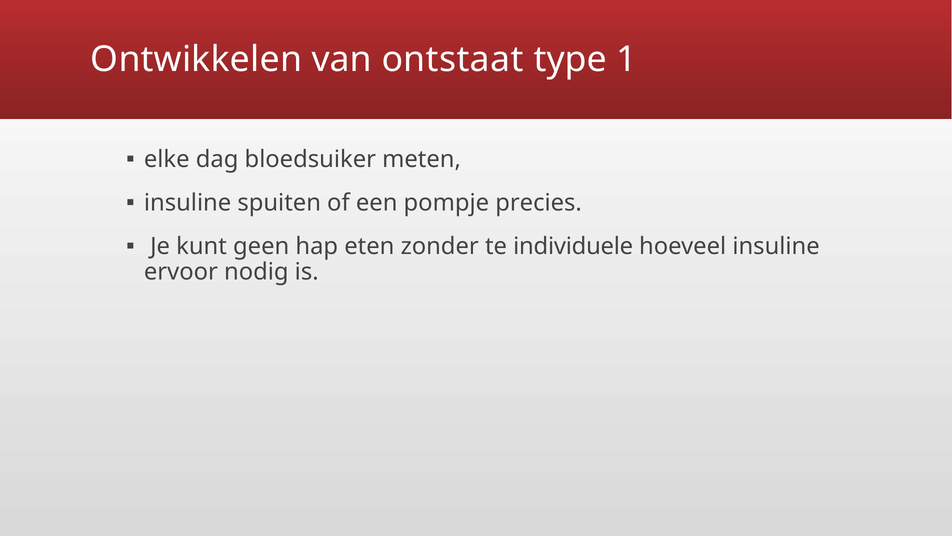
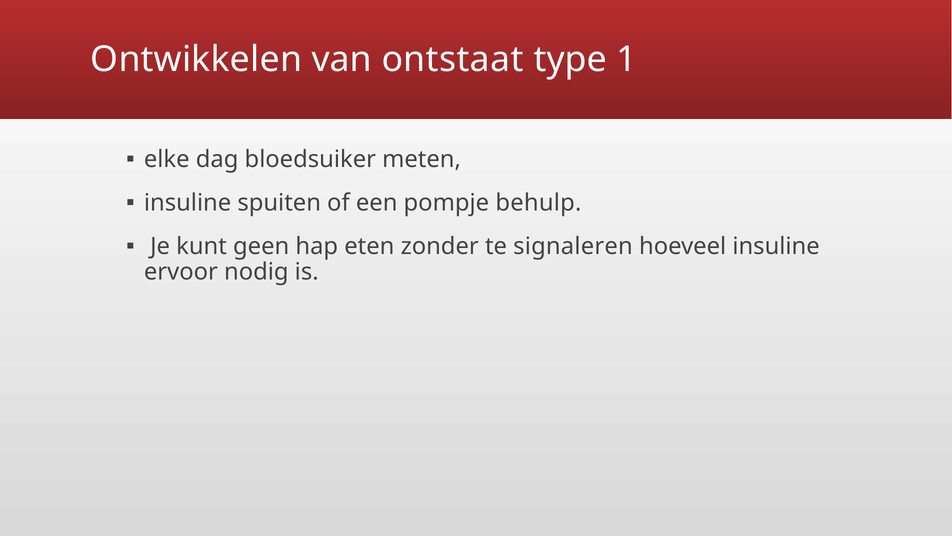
precies: precies -> behulp (538, 203)
individuele: individuele -> signaleren (573, 246)
